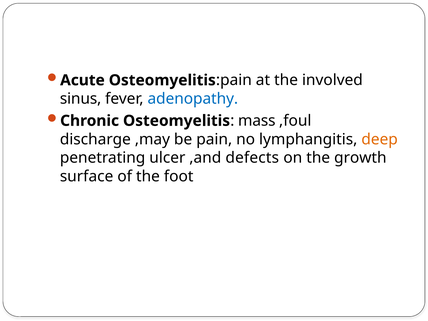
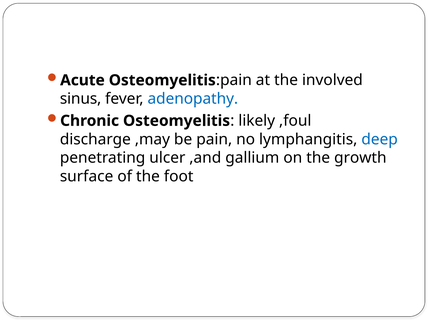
mass: mass -> likely (257, 121)
deep colour: orange -> blue (380, 139)
defects: defects -> gallium (252, 158)
